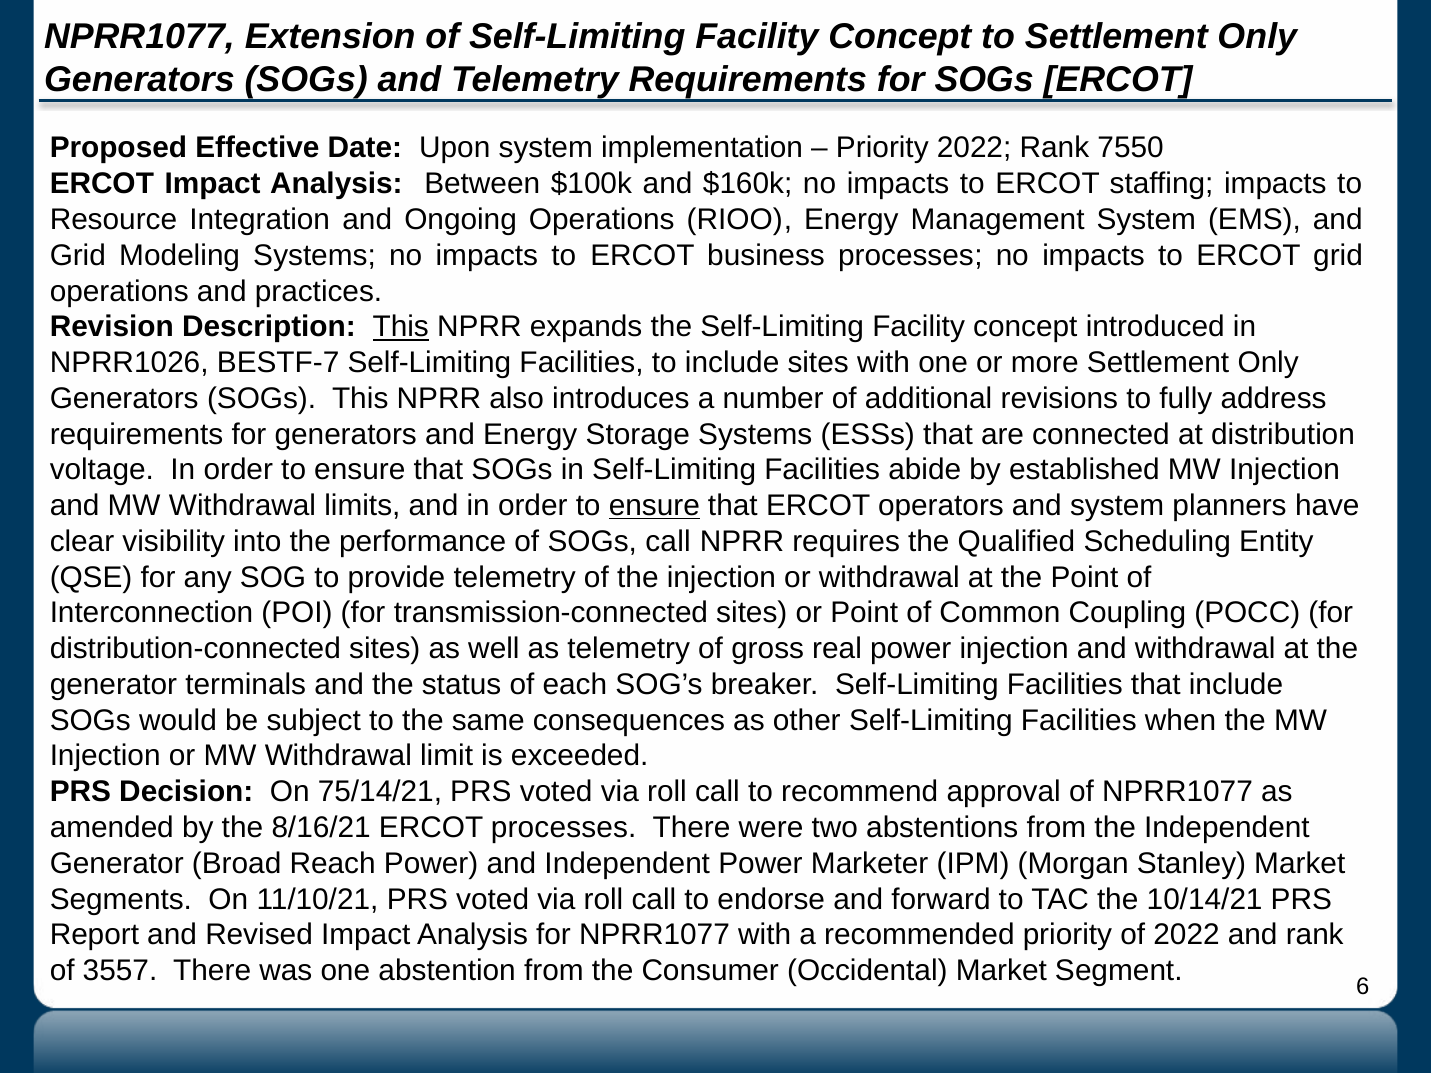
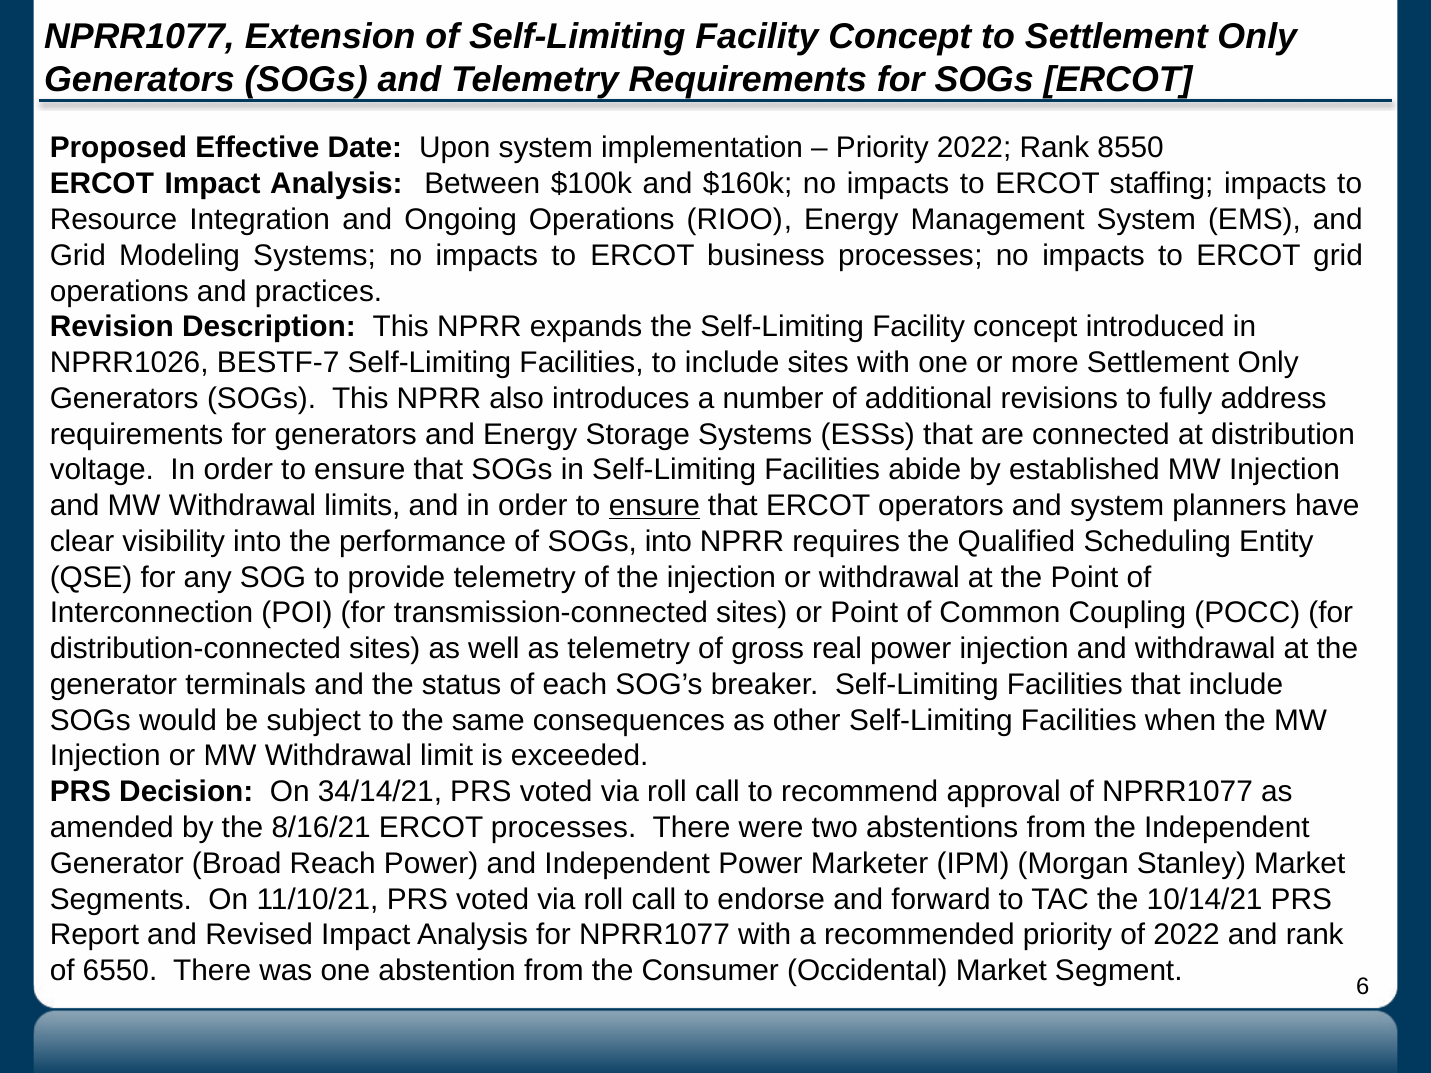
7550: 7550 -> 8550 (1131, 148)
This underline: present -> none (401, 327)
SOGs call: call -> into (668, 542)
75/14/21: 75/14/21 -> 34/14/21 (380, 792)
3557: 3557 -> 6550 (120, 971)
